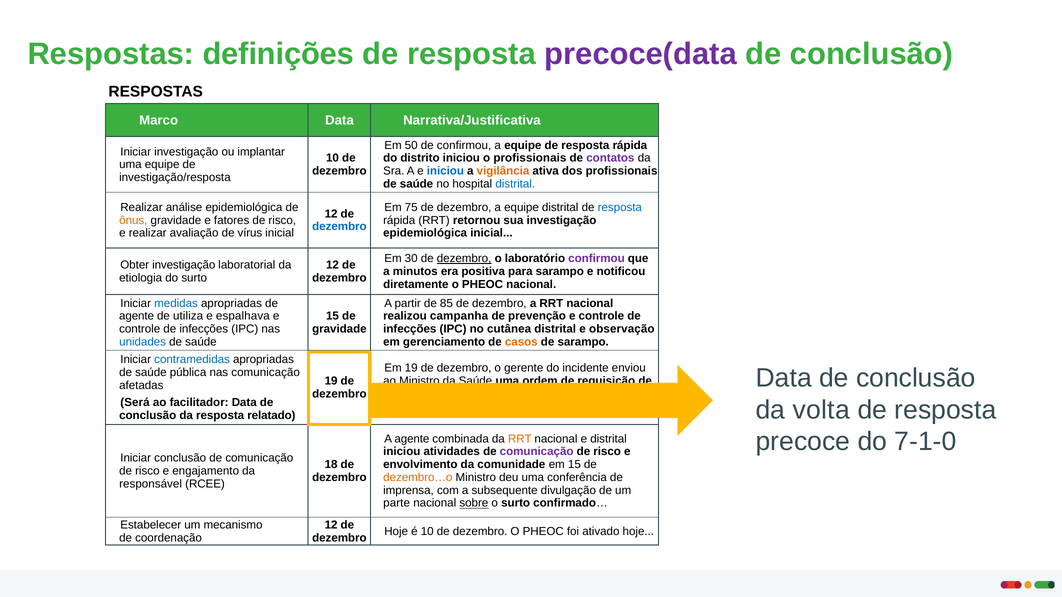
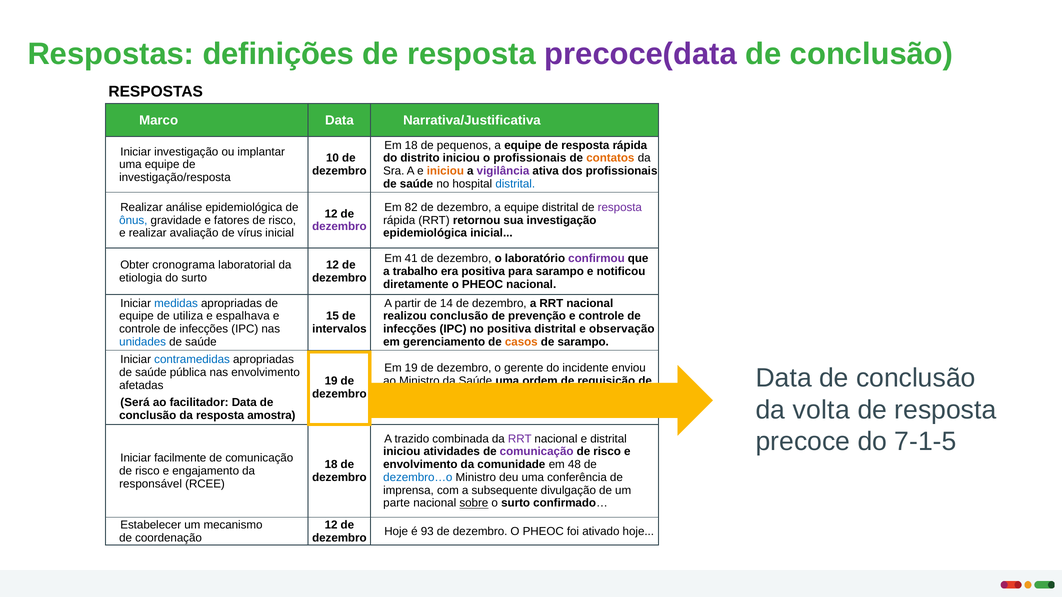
Em 50: 50 -> 18 (411, 145)
de confirmou: confirmou -> pequenos (464, 145)
contatos colour: purple -> orange (610, 158)
iniciou colour: blue -> orange (445, 171)
vigilância colour: orange -> purple (503, 171)
75: 75 -> 82 (411, 207)
resposta colour: blue -> purple (620, 207)
ônus colour: orange -> blue (133, 220)
dezembro colour: blue -> purple (339, 227)
30: 30 -> 41 (411, 259)
dezembro underline: present -> none (464, 259)
Obter investigação: investigação -> cronograma (184, 265)
minutos: minutos -> trabalho (415, 272)
85: 85 -> 14 (446, 303)
agente: agente -> equipe (137, 316)
realizou campanha: campanha -> conclusão (459, 316)
gravidade: gravidade -> intervalos (339, 329)
no cutânea: cutânea -> positiva (509, 329)
nas comunicação: comunicação -> envolvimento (266, 373)
relatado: relatado -> amostra (271, 416)
7-1-0: 7-1-0 -> 7-1-5 (925, 442)
A agente: agente -> trazido (412, 439)
RRT colour: orange -> purple (520, 439)
Iniciar conclusão: conclusão -> facilmente (180, 458)
em 15: 15 -> 48 (574, 465)
dezembro…o colour: orange -> blue (418, 478)
é 10: 10 -> 93 (427, 532)
